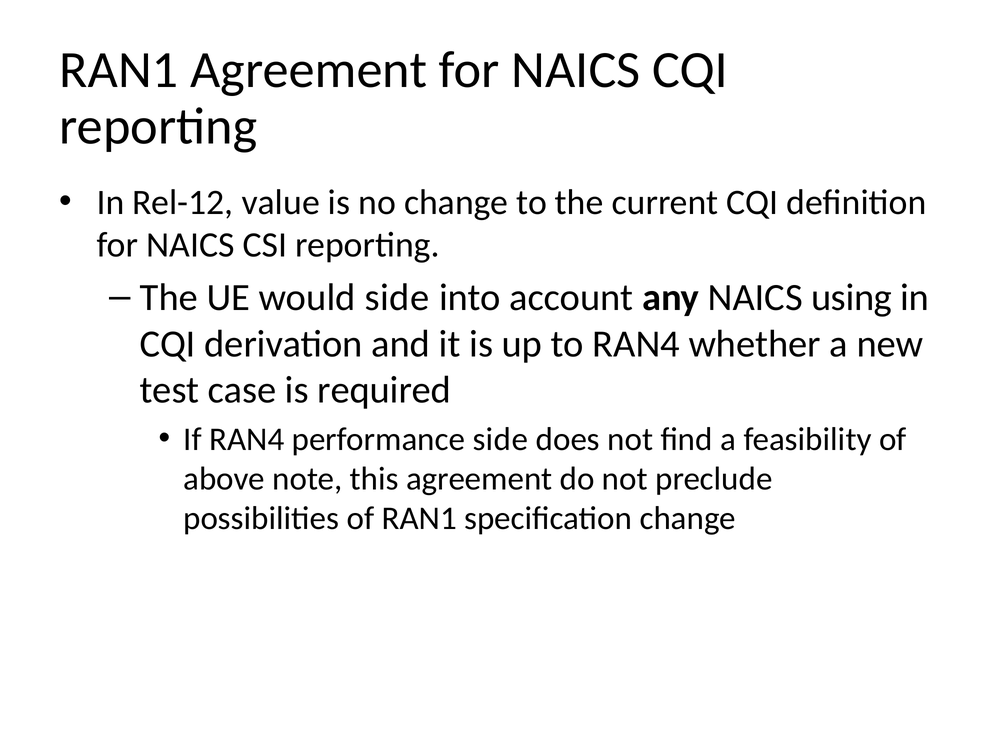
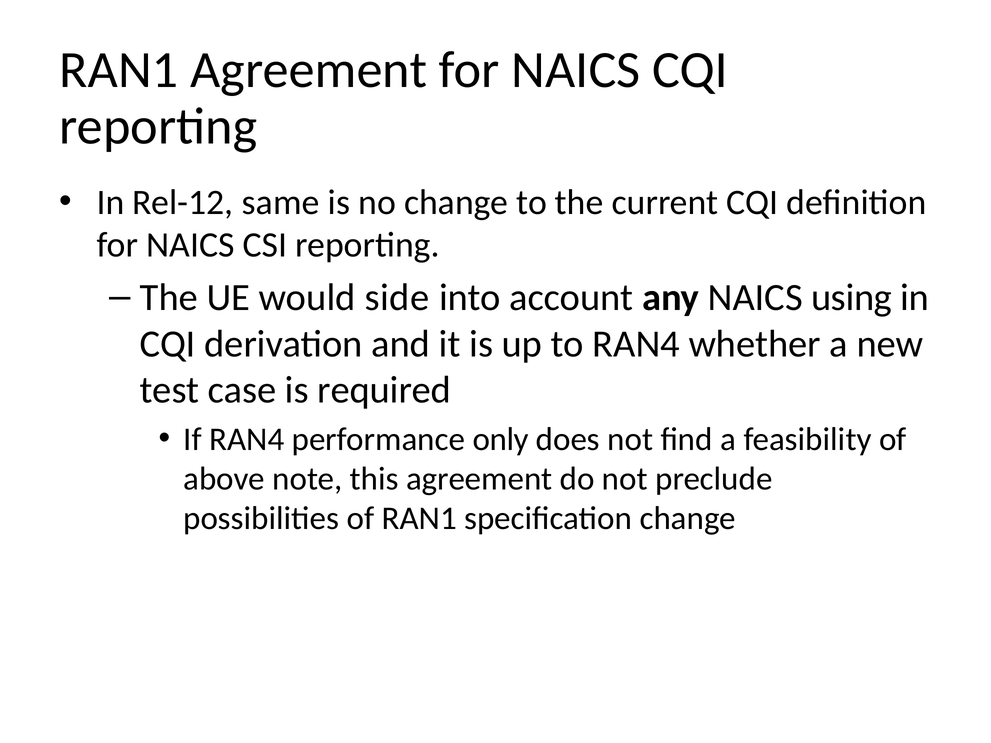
value: value -> same (281, 202)
performance side: side -> only (501, 439)
